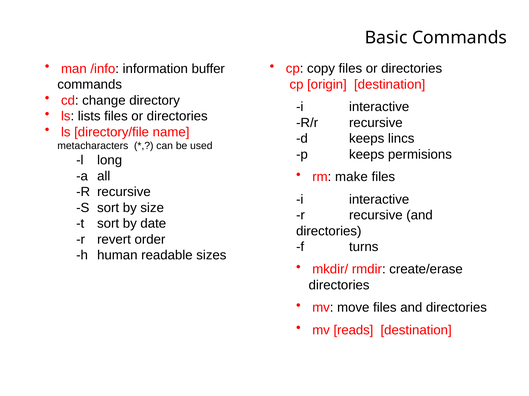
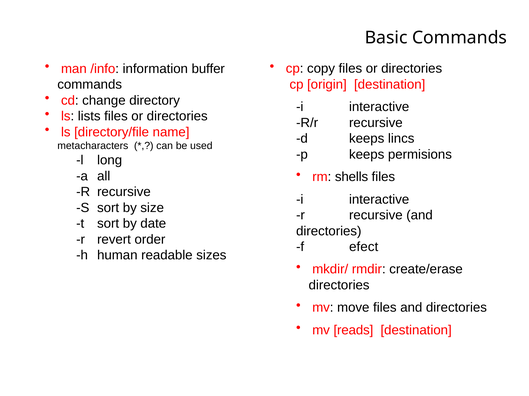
make: make -> shells (352, 177)
turns: turns -> efect (364, 247)
